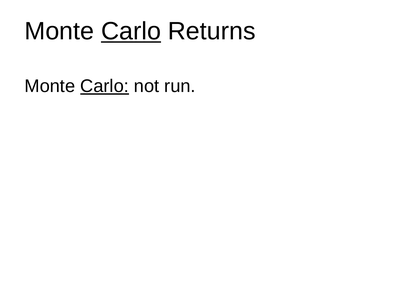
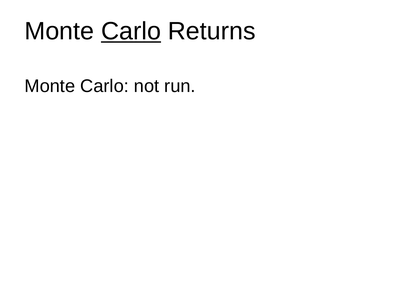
Carlo underline: present -> none (105, 86)
